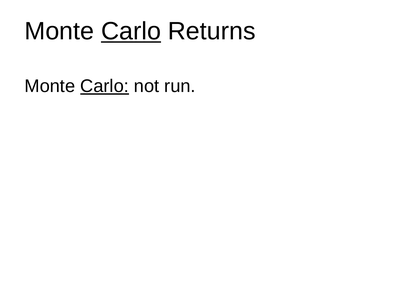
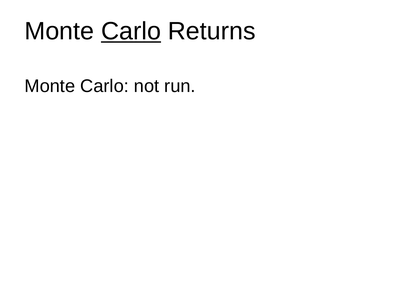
Carlo underline: present -> none (105, 86)
